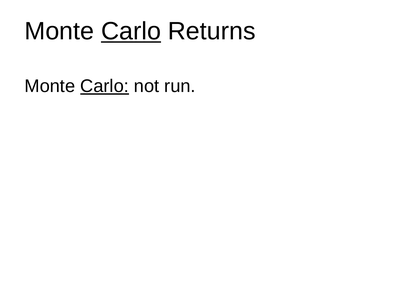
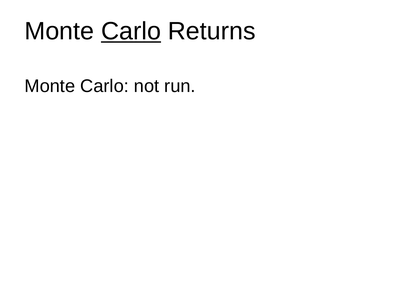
Carlo underline: present -> none (105, 86)
